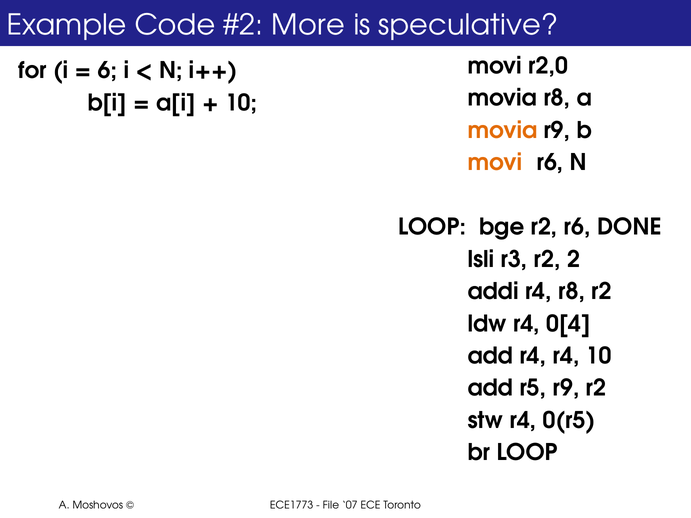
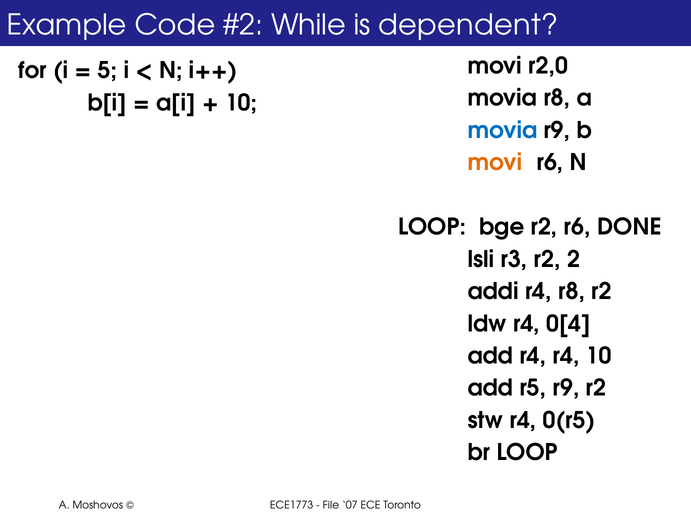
More: More -> While (308, 25)
speculative: speculative -> dependent (468, 25)
6: 6 -> 5 (108, 71)
movia colour: orange -> blue (502, 131)
